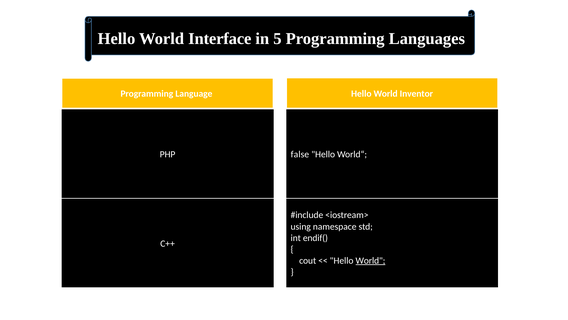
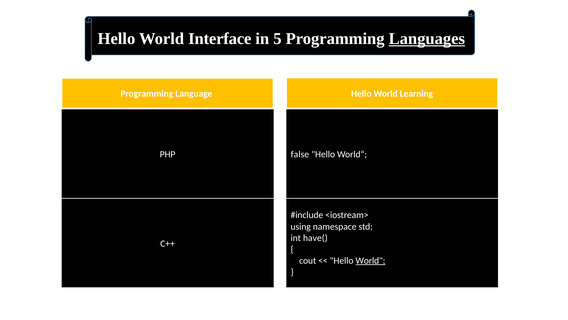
Languages underline: none -> present (427, 39)
Inventor: Inventor -> Learning (416, 93)
endif(: endif( -> have( (315, 238)
